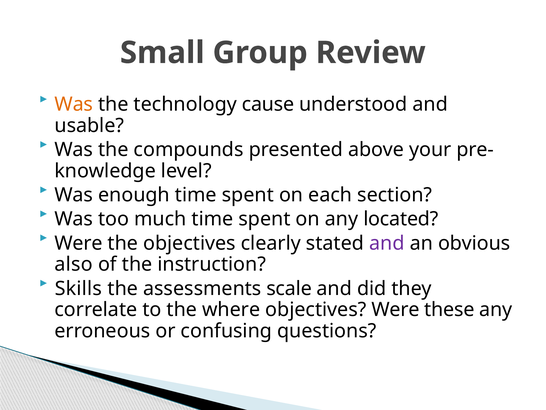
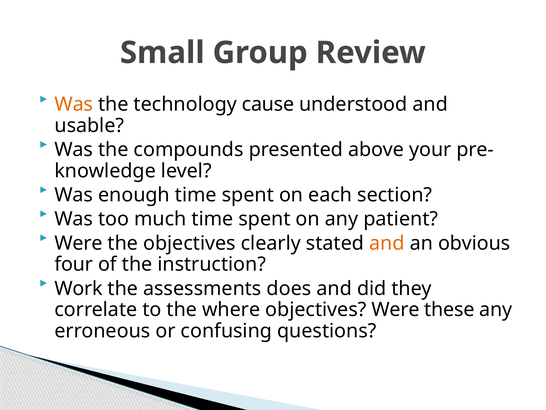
located: located -> patient (401, 219)
and colour: purple -> orange (387, 243)
also: also -> four (74, 264)
Skills: Skills -> Work (79, 288)
scale: scale -> does (289, 288)
